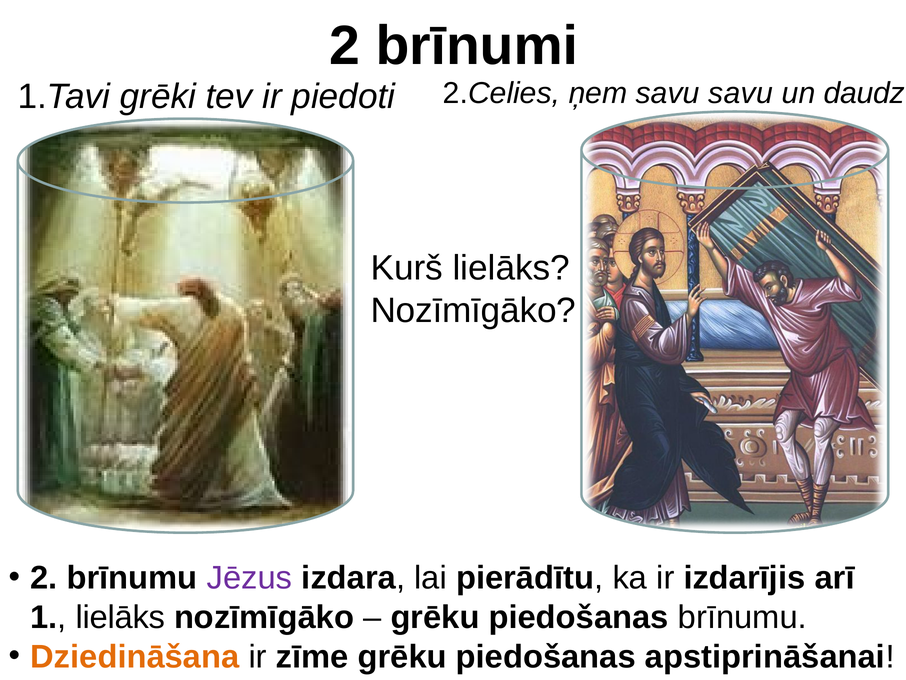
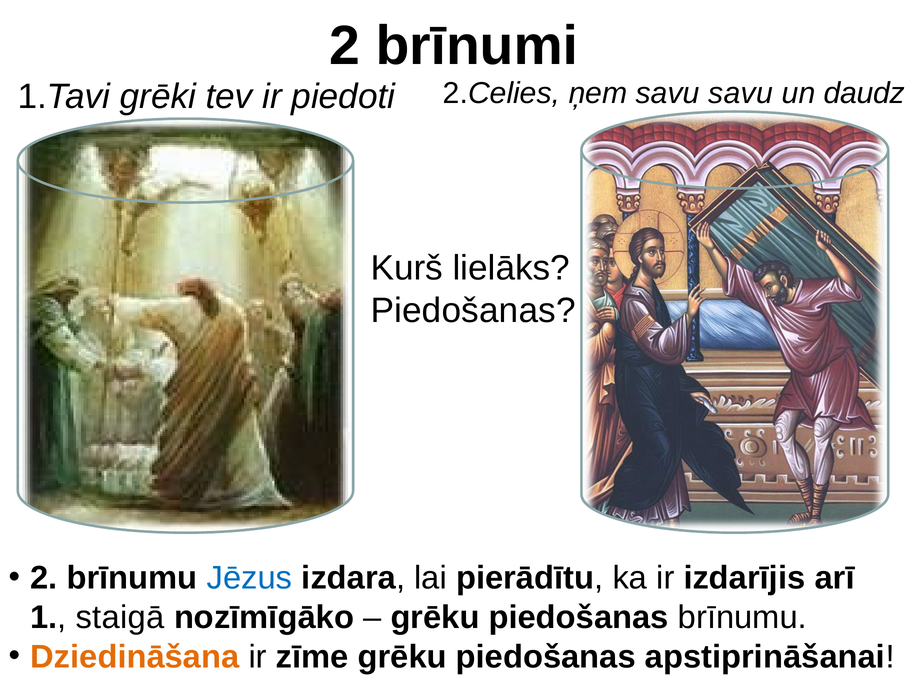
Nozīmīgāko: Nozīmīgāko -> Piedošanas (473, 310)
Jēzus colour: purple -> blue (250, 578)
1 lielāks: lielāks -> staigā (120, 617)
